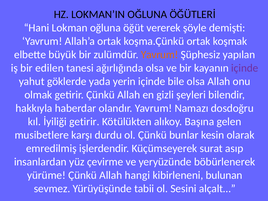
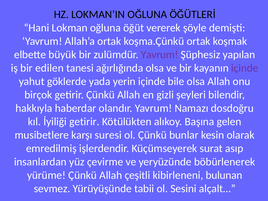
Yavrum colour: orange -> purple (160, 55)
olmak: olmak -> birçok (38, 95)
durdu: durdu -> suresi (108, 135)
hangi: hangi -> çeşitli (137, 175)
